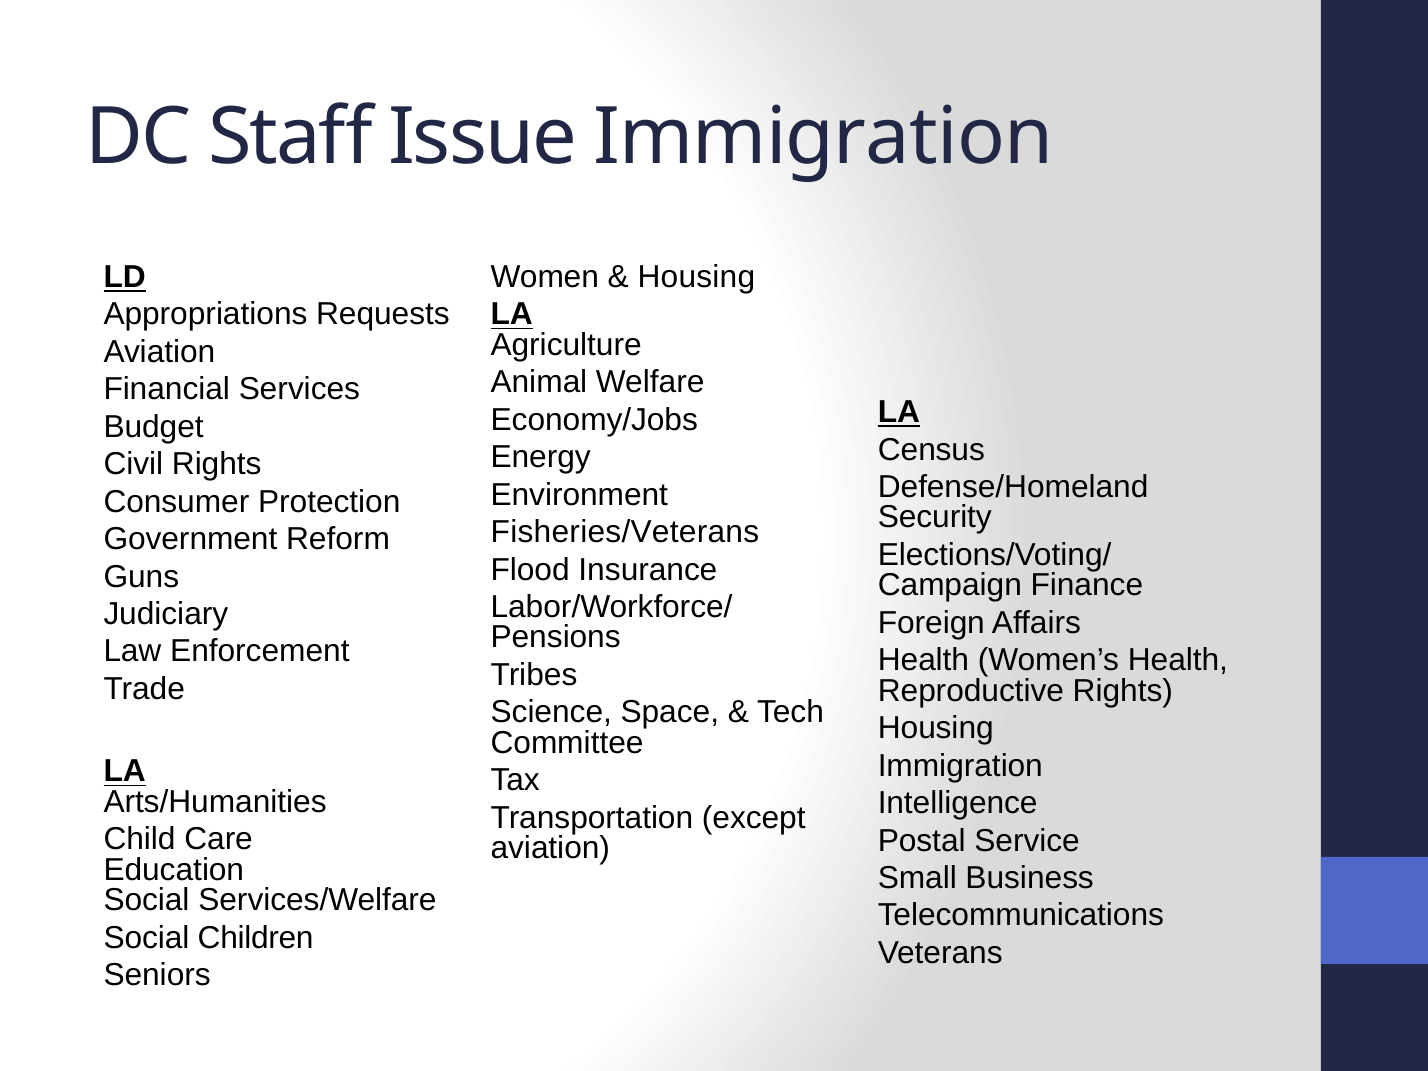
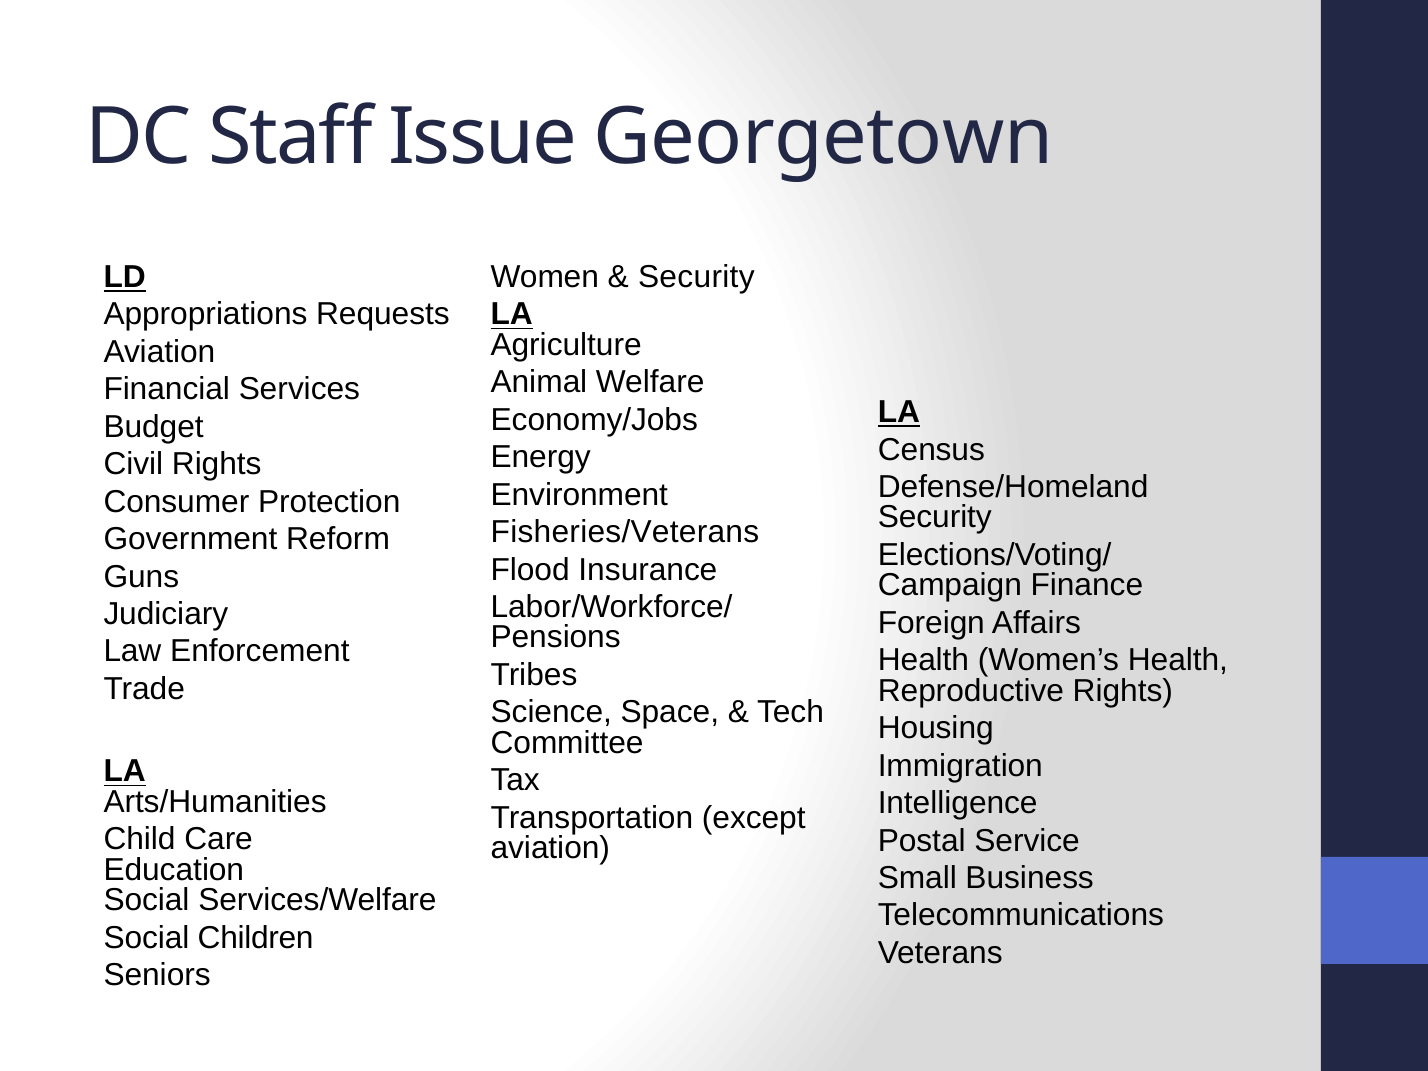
Issue Immigration: Immigration -> Georgetown (823, 138)
Housing: Housing -> Security (696, 277)
